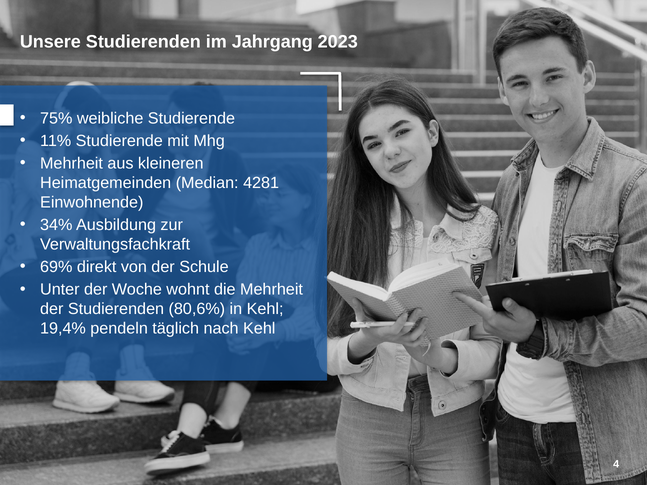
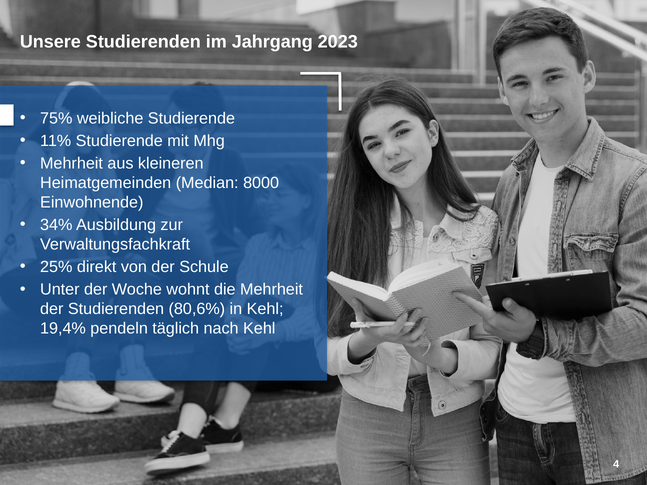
4281: 4281 -> 8000 (261, 183)
69%: 69% -> 25% (56, 267)
